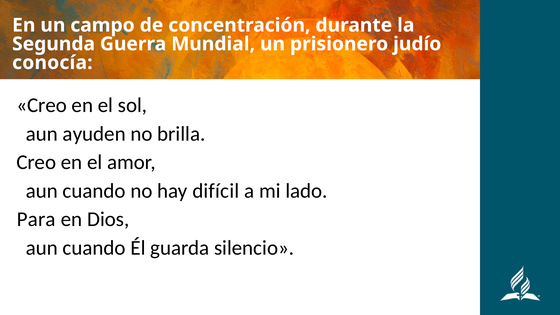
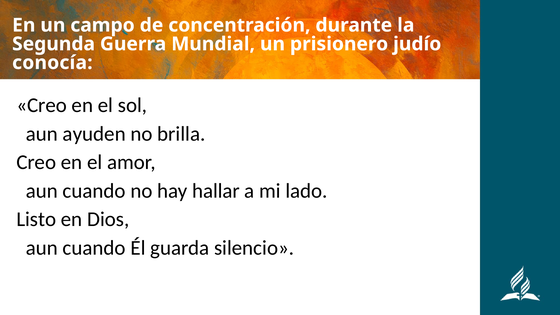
difícil: difícil -> hallar (216, 191)
Para: Para -> Listo (36, 219)
